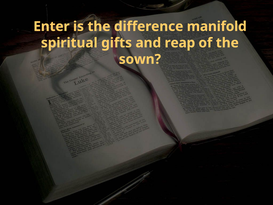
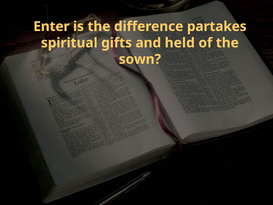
manifold: manifold -> partakes (217, 26)
reap: reap -> held (180, 43)
